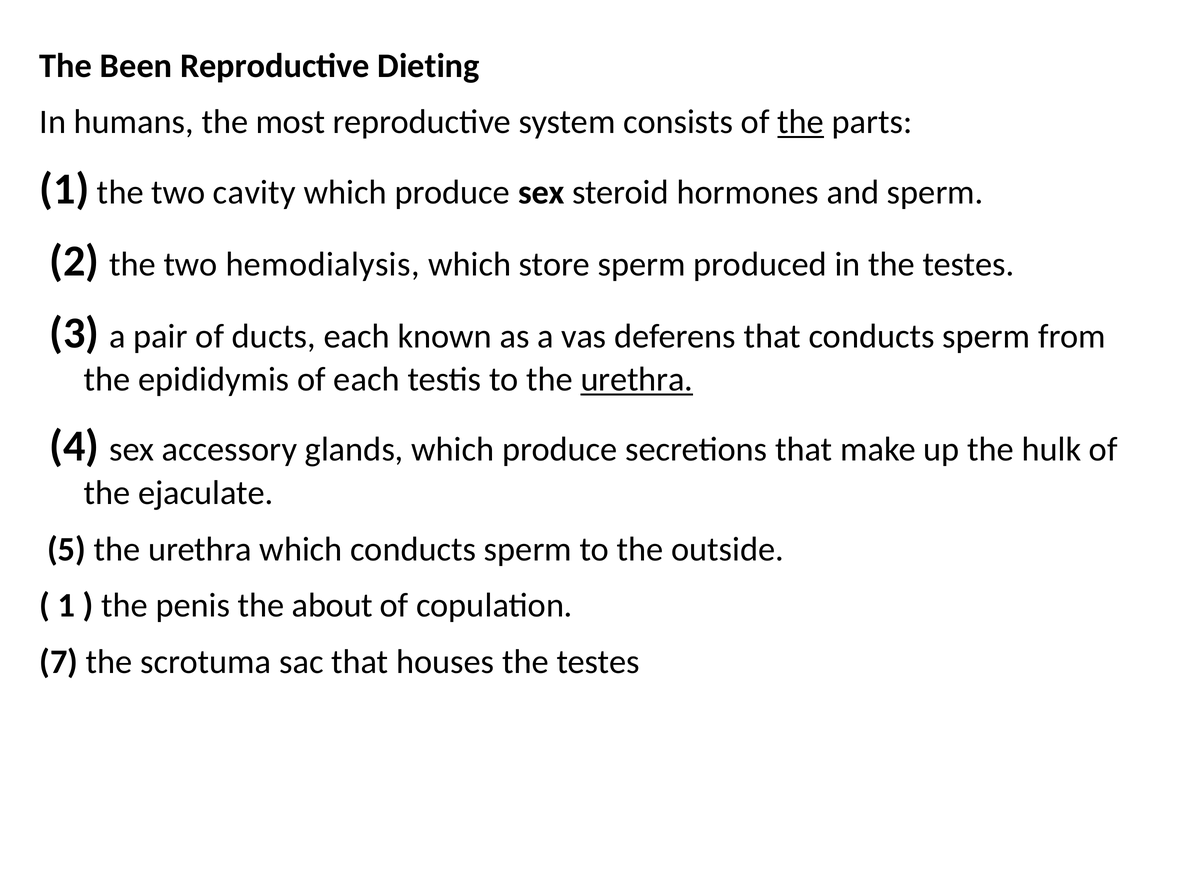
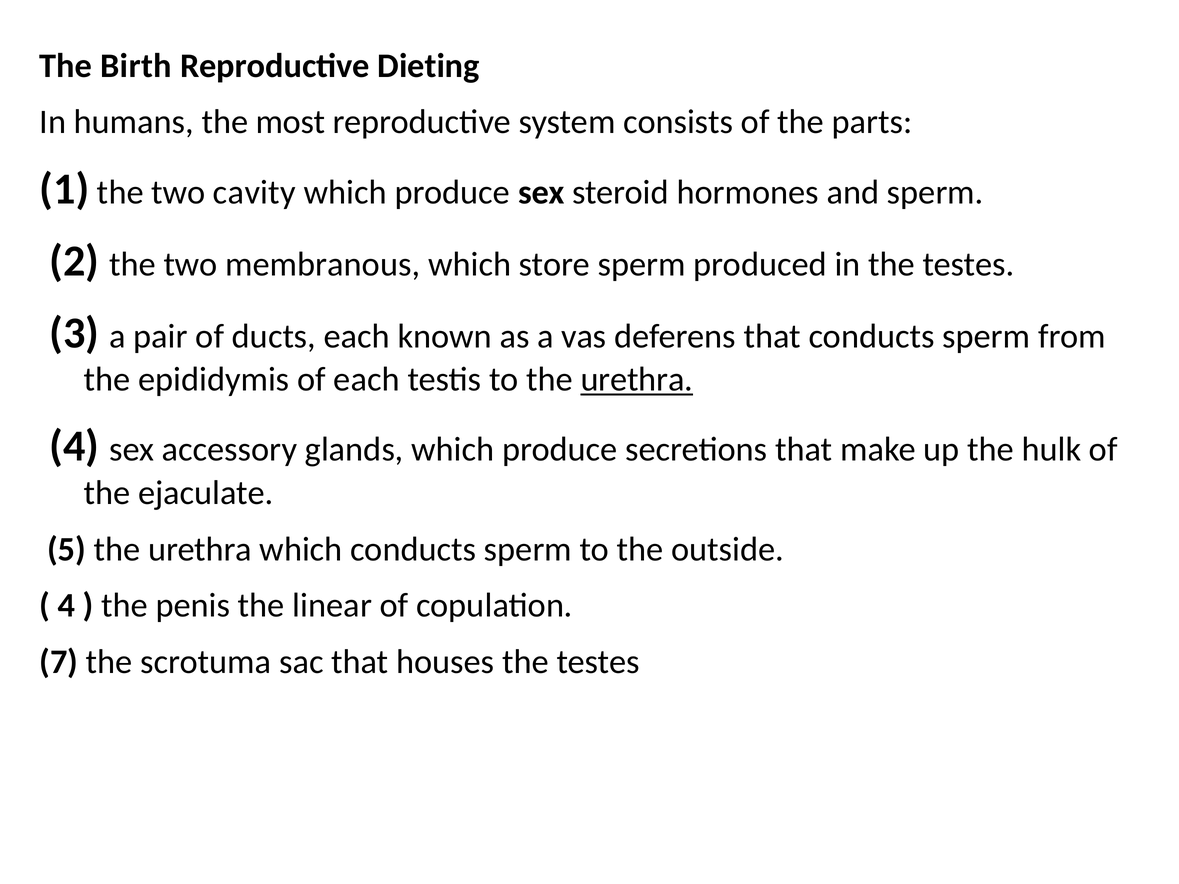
Been: Been -> Birth (136, 66)
the underline: present -> none (801, 122)
hemodialysis: hemodialysis -> membranous (323, 264)
1: 1 -> 4 (67, 606)
about: about -> linear (332, 606)
